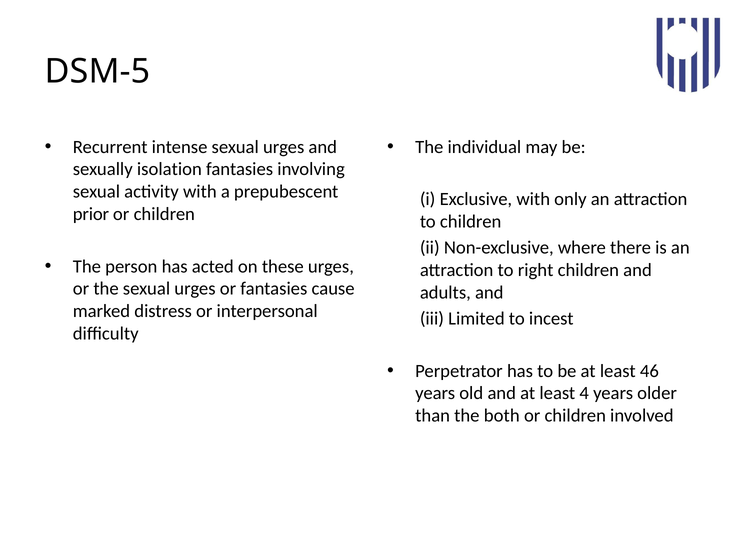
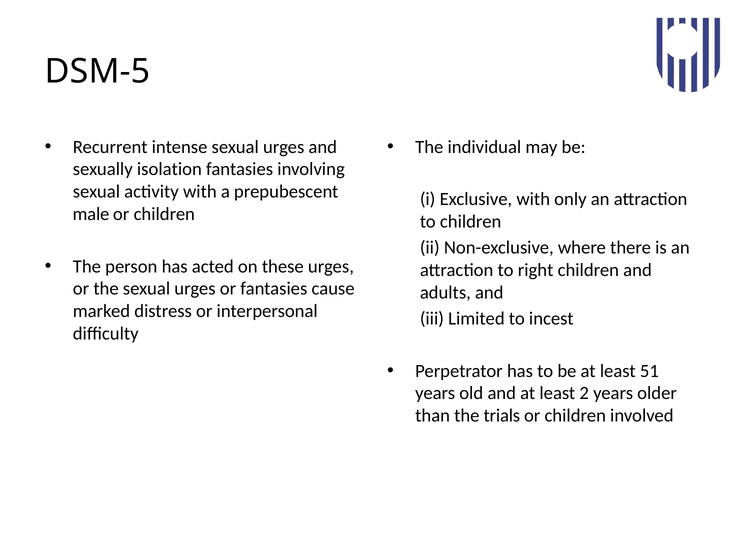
prior: prior -> male (91, 214)
46: 46 -> 51 (649, 371)
4: 4 -> 2 (584, 393)
both: both -> trials (502, 416)
